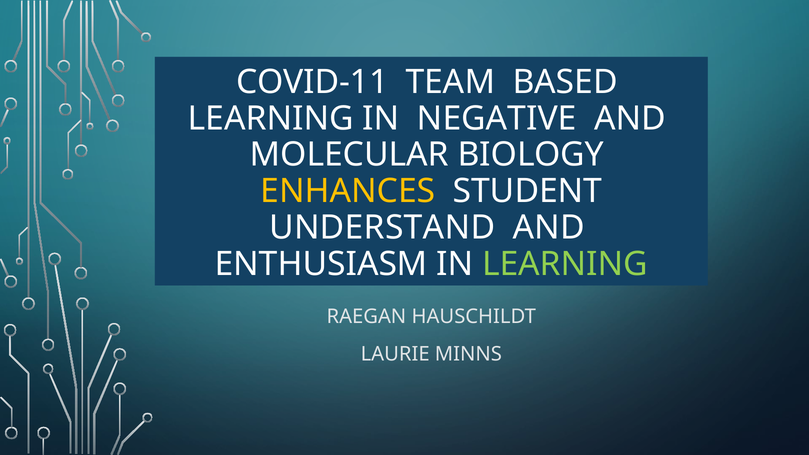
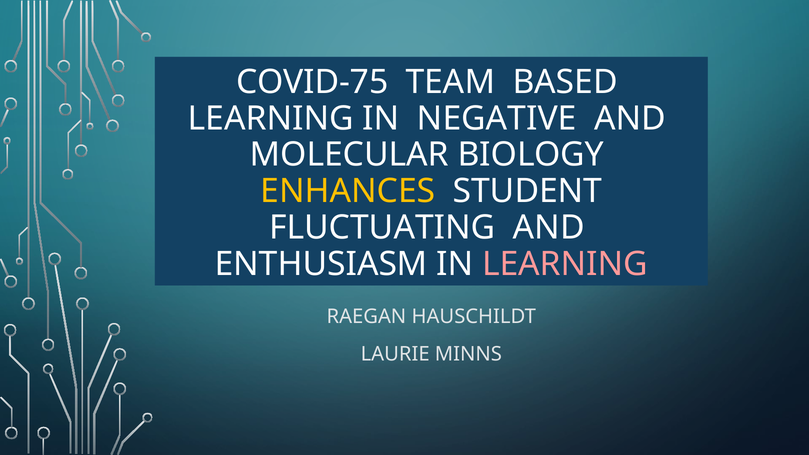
COVID-11: COVID-11 -> COVID-75 (312, 82)
UNDERSTAND: UNDERSTAND -> FLUCTUATING (382, 228)
LEARNING colour: light green -> pink (565, 264)
